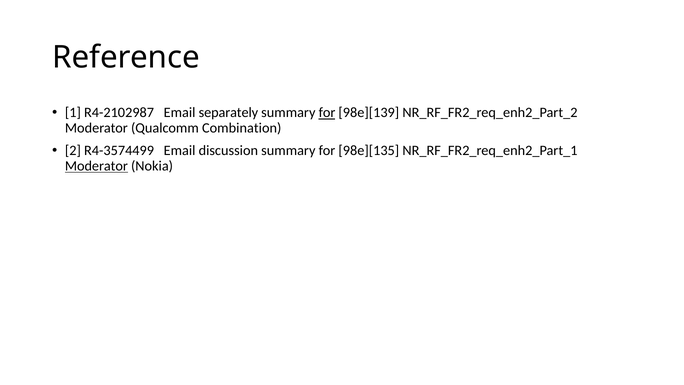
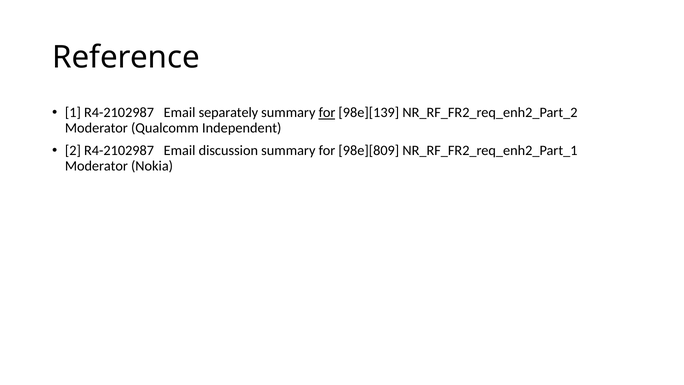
Combination: Combination -> Independent (242, 128)
2 R4-3574499: R4-3574499 -> R4-2102987 (119, 151)
98e][135: 98e][135 -> 98e][809 (369, 151)
Moderator underline: present -> none (96, 166)
